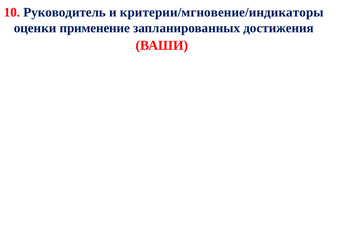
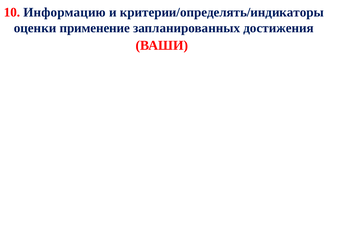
Руководитель: Руководитель -> Информацию (65, 12)
критерии/мгновение/индикаторы: критерии/мгновение/индикаторы -> критерии/определять/индикаторы (222, 12)
